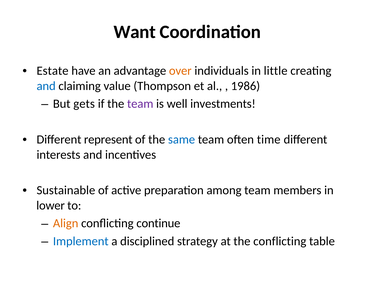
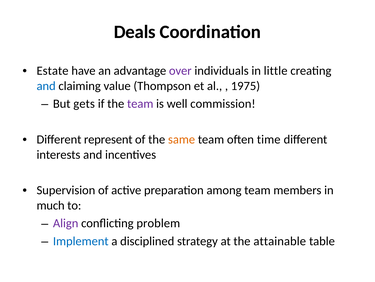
Want: Want -> Deals (135, 32)
over colour: orange -> purple (180, 71)
1986: 1986 -> 1975 (245, 86)
investments: investments -> commission (223, 104)
same colour: blue -> orange (182, 139)
Sustainable: Sustainable -> Supervision (66, 190)
lower: lower -> much (51, 205)
Align colour: orange -> purple (66, 223)
continue: continue -> problem (158, 223)
the conflicting: conflicting -> attainable (280, 240)
